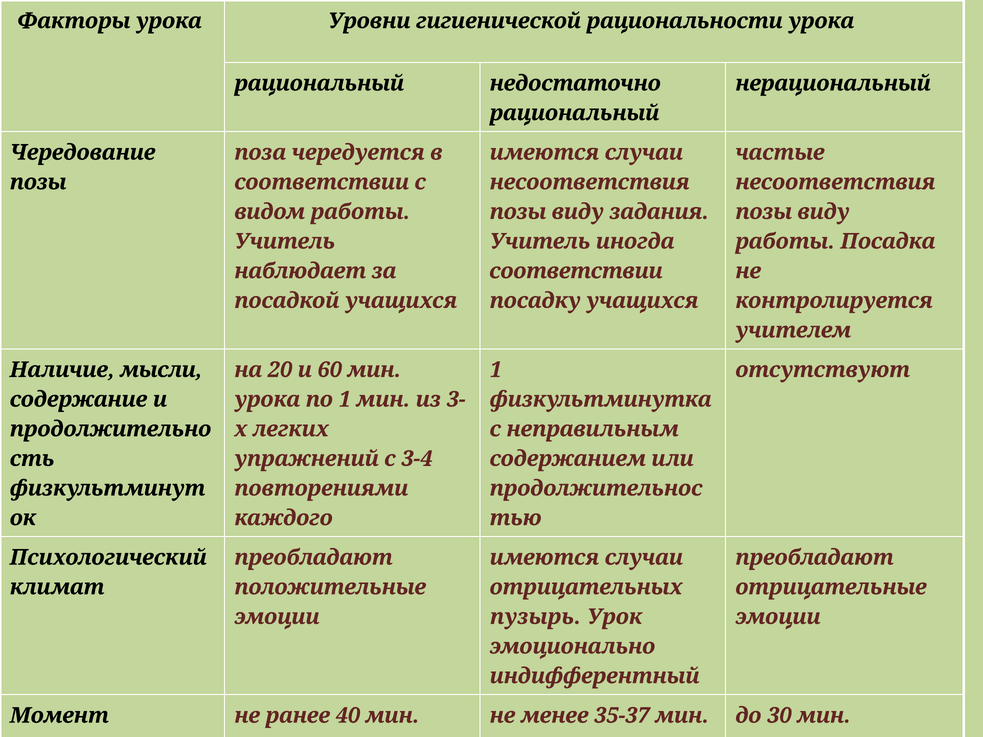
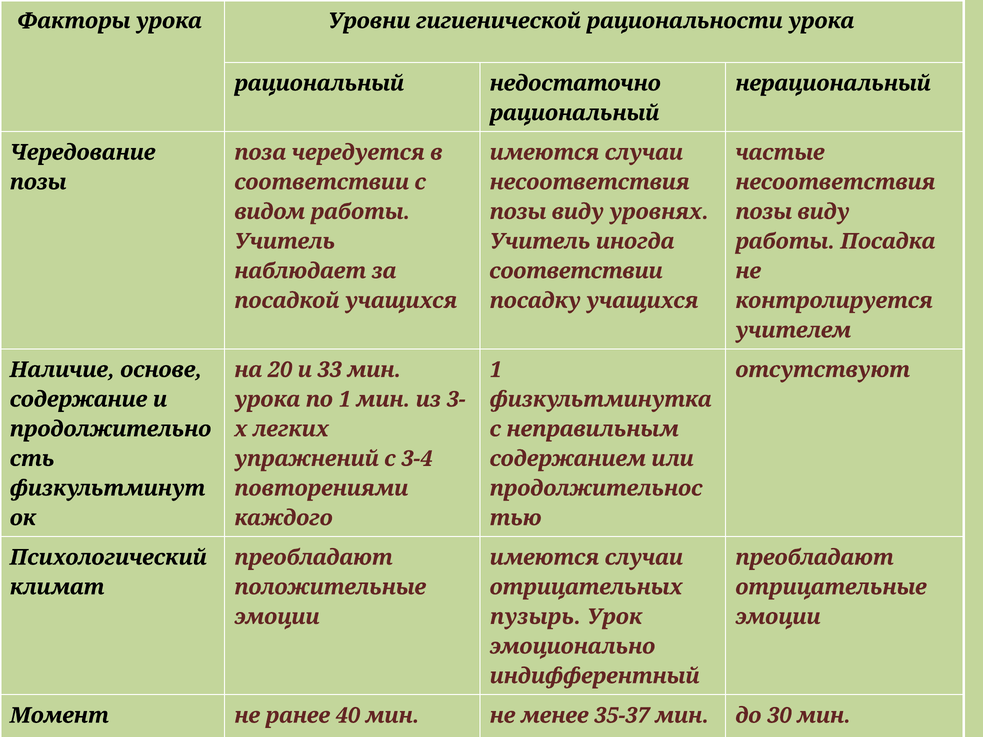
задания: задания -> уровнях (659, 212)
мысли: мысли -> основе (161, 370)
60: 60 -> 33 (330, 370)
